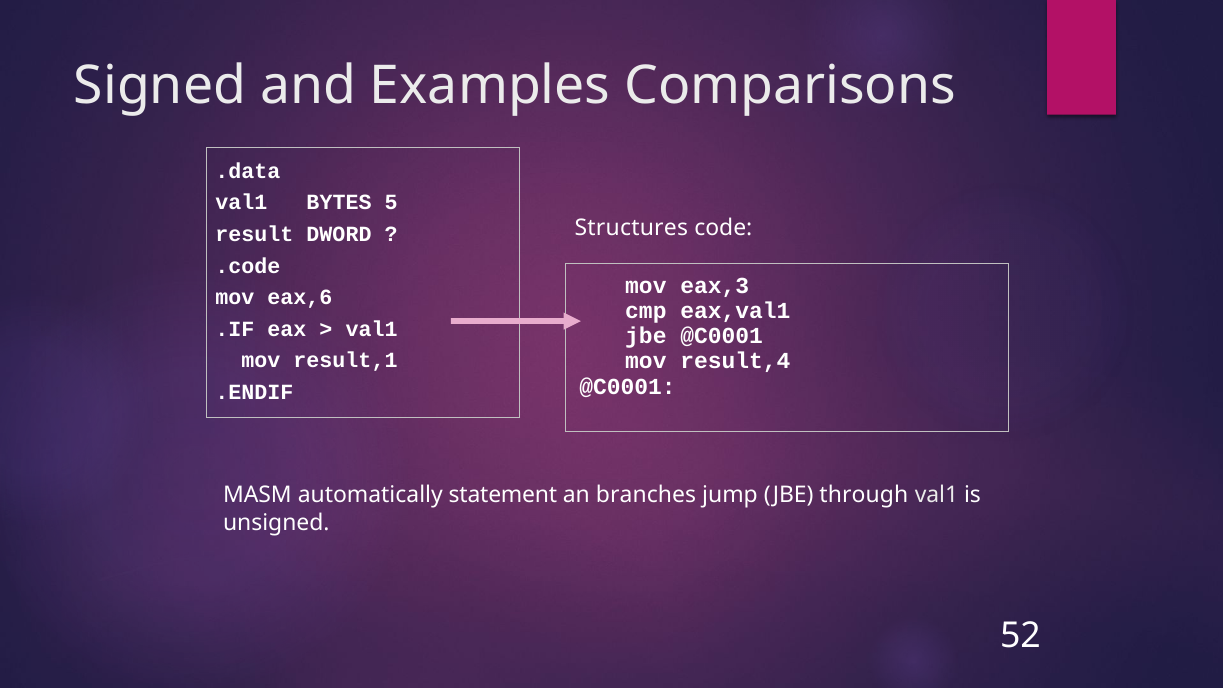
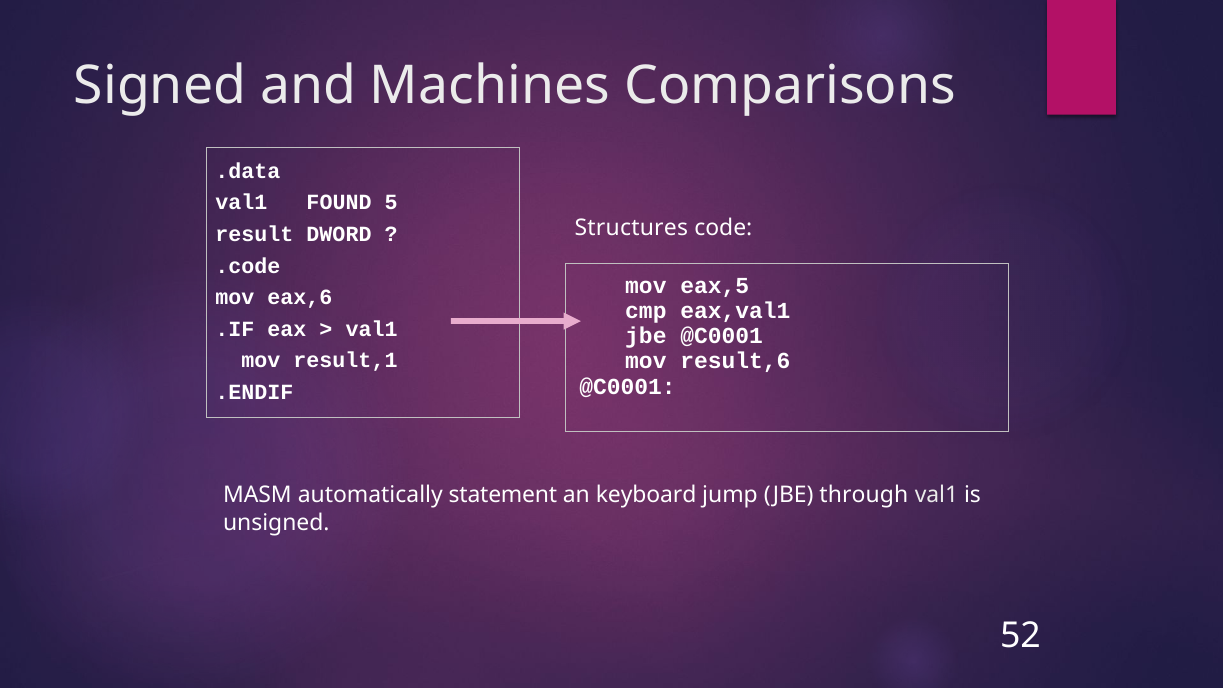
Examples: Examples -> Machines (490, 86)
BYTES: BYTES -> FOUND (339, 203)
eax,3: eax,3 -> eax,5 (715, 286)
result,4: result,4 -> result,6 (735, 361)
branches: branches -> keyboard (646, 495)
